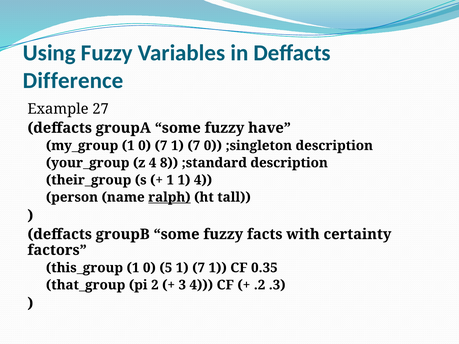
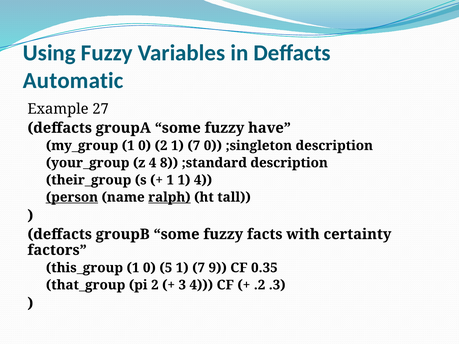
Difference: Difference -> Automatic (73, 81)
0 7: 7 -> 2 (161, 146)
person underline: none -> present (72, 197)
1 7 1: 1 -> 9 (218, 268)
